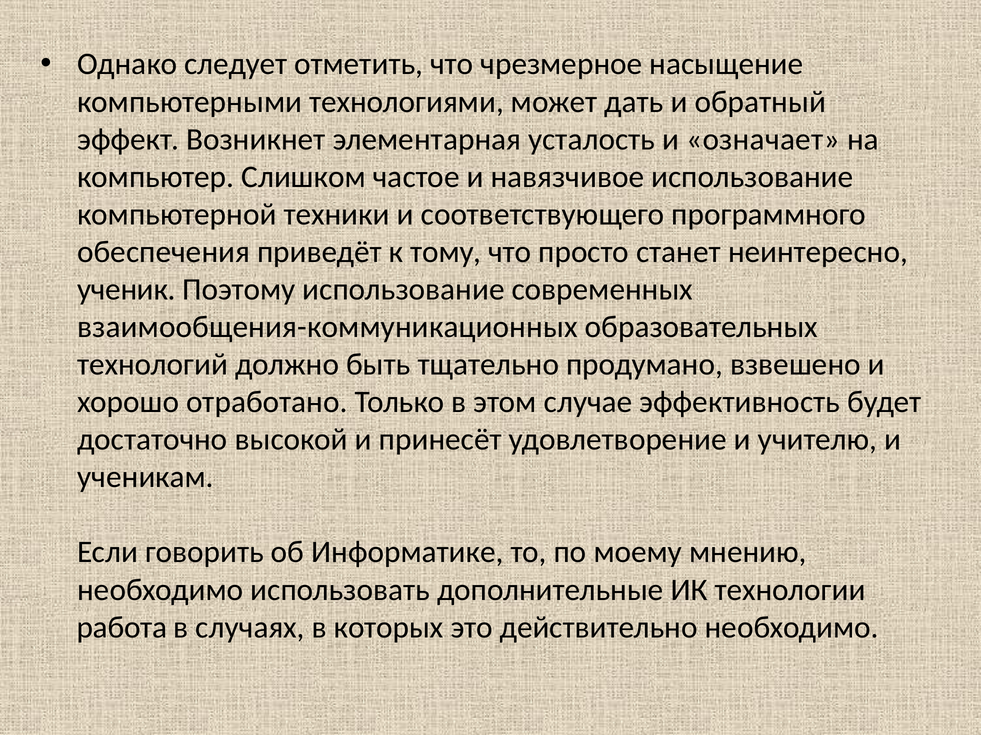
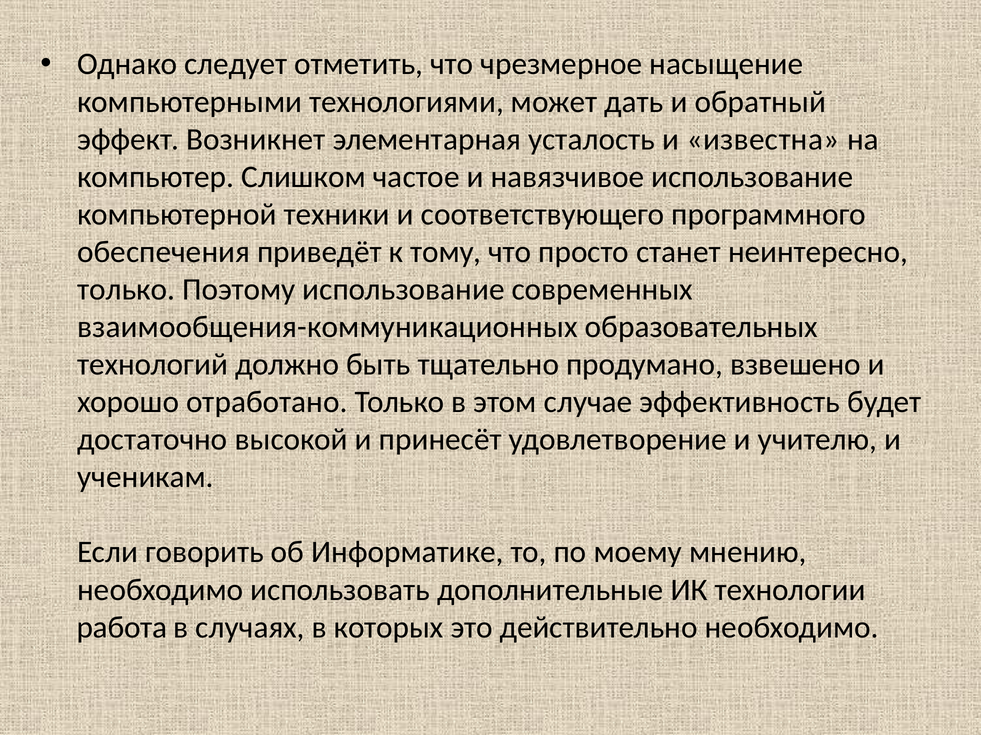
означает: означает -> известна (763, 139)
ученик: ученик -> только (126, 290)
